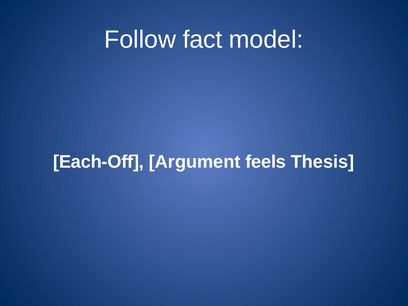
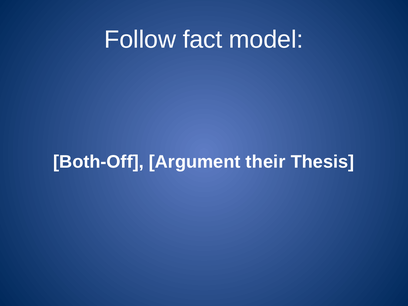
Each-Off: Each-Off -> Both-Off (99, 162)
feels: feels -> their (266, 162)
